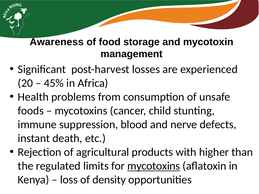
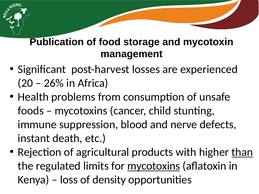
Awareness: Awareness -> Publication (57, 42)
45%: 45% -> 26% (54, 83)
than underline: none -> present (242, 152)
